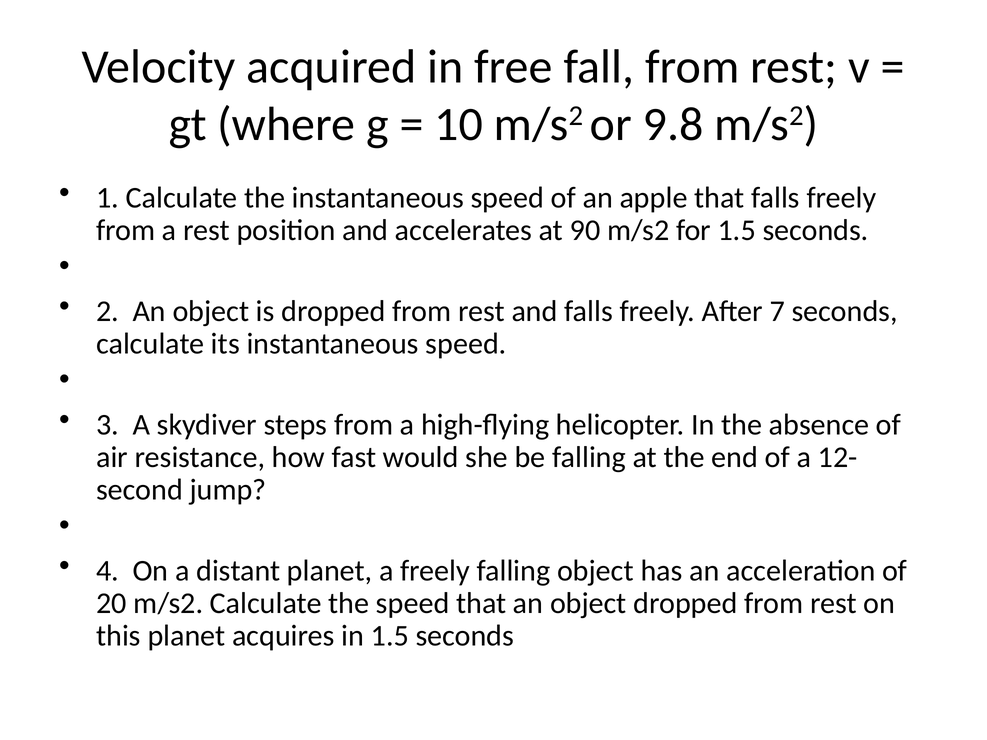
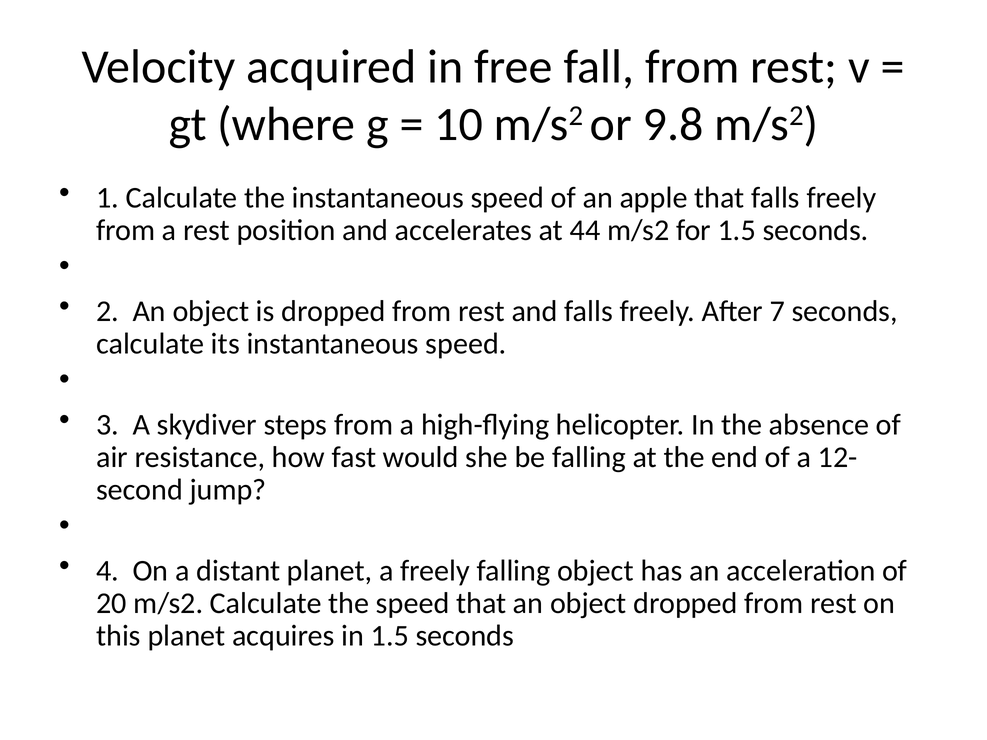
90: 90 -> 44 (585, 230)
